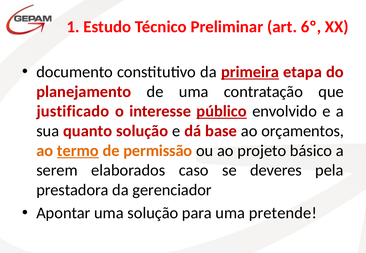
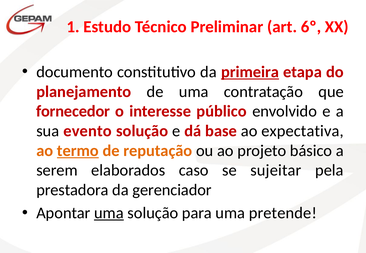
justificado: justificado -> fornecedor (73, 111)
público underline: present -> none (222, 111)
quanto: quanto -> evento (88, 131)
orçamentos: orçamentos -> expectativa (303, 131)
permissão: permissão -> reputação (158, 151)
deveres: deveres -> sujeitar (276, 171)
uma underline: none -> present (109, 213)
